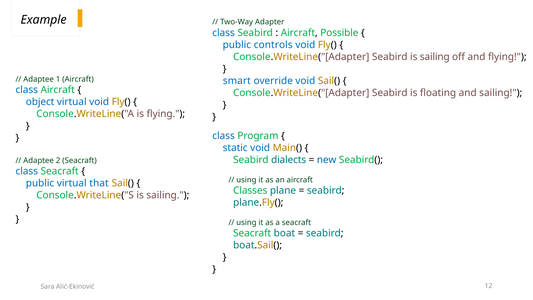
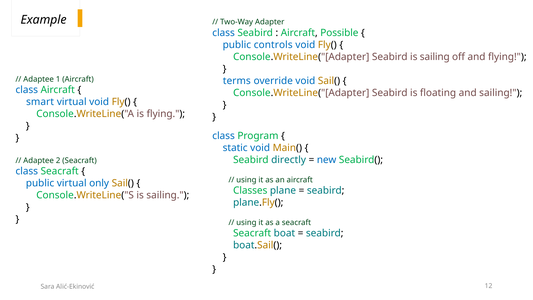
smart: smart -> terms (237, 81)
object: object -> smart (40, 102)
dialects: dialects -> directly (289, 160)
that: that -> only (99, 183)
